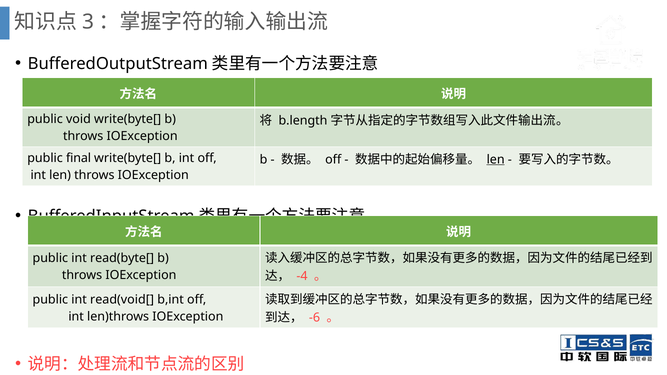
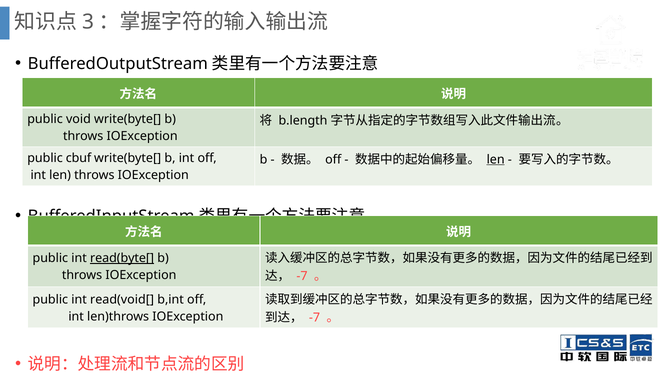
final: final -> cbuf (79, 158)
read(byte[ underline: none -> present (122, 258)
-4: -4 -> -7 (302, 276)
-6: -6 -> -7 (314, 318)
